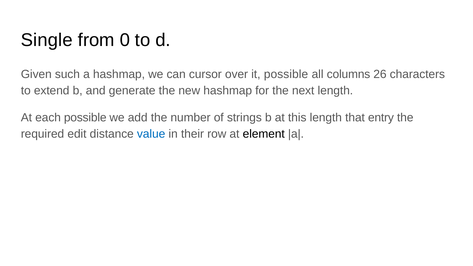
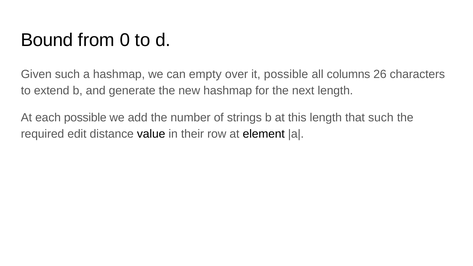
Single: Single -> Bound (47, 40)
cursor: cursor -> empty (205, 74)
that entry: entry -> such (381, 118)
value colour: blue -> black (151, 134)
